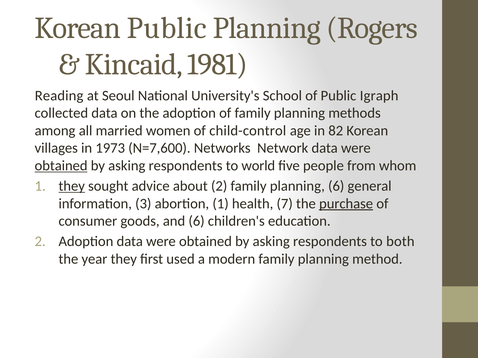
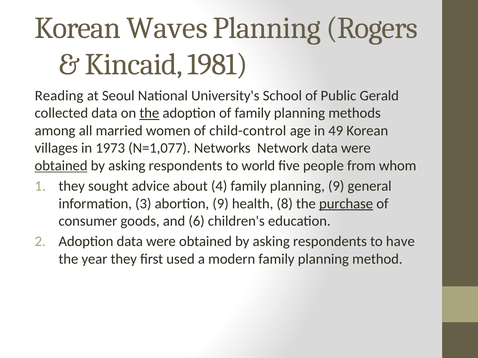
Korean Public: Public -> Waves (167, 28)
Igraph: Igraph -> Gerald (379, 96)
the underline: none -> present (149, 113)
82: 82 -> 49 (336, 131)
N=7,600: N=7,600 -> N=1,077 (159, 148)
they underline: present -> none (72, 186)
about 2: 2 -> 4 (219, 186)
planning 6: 6 -> 9 (336, 186)
abortion 1: 1 -> 9 (221, 204)
7: 7 -> 8 (285, 204)
both: both -> have (400, 242)
